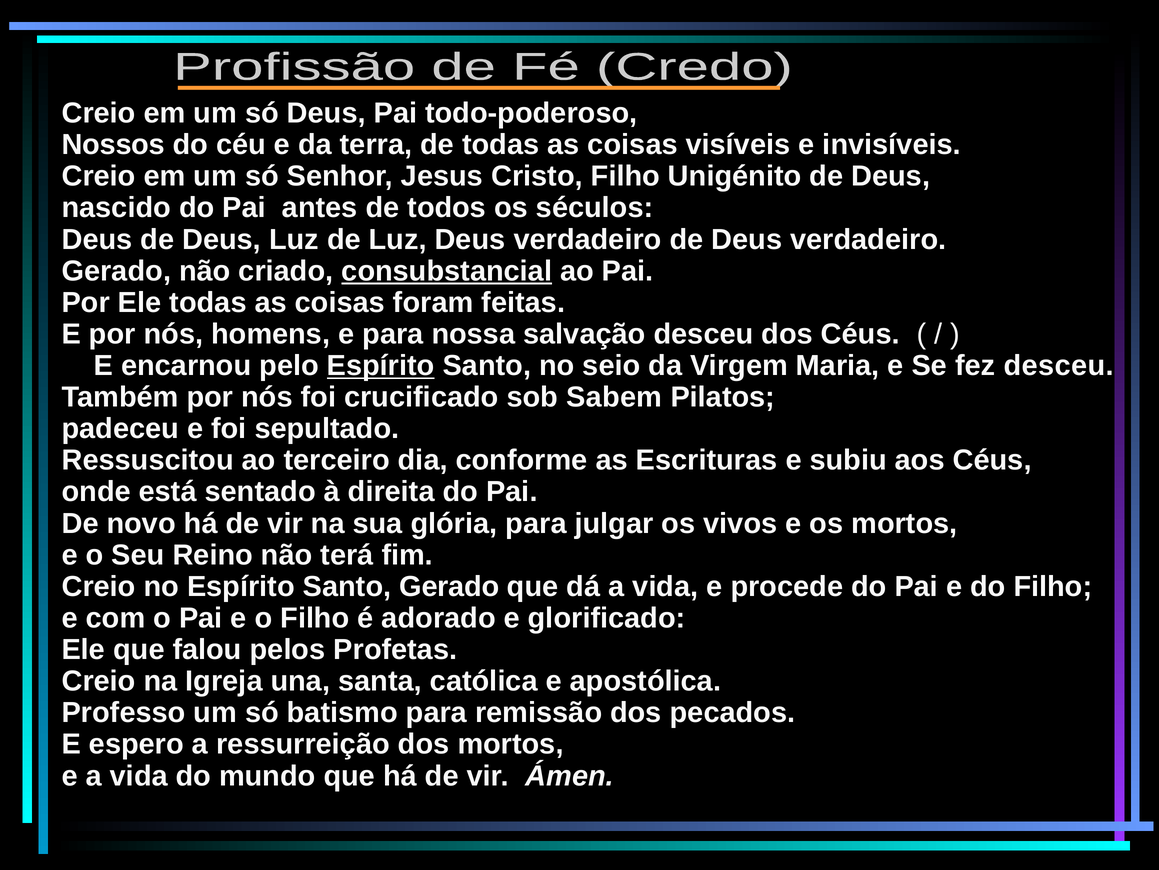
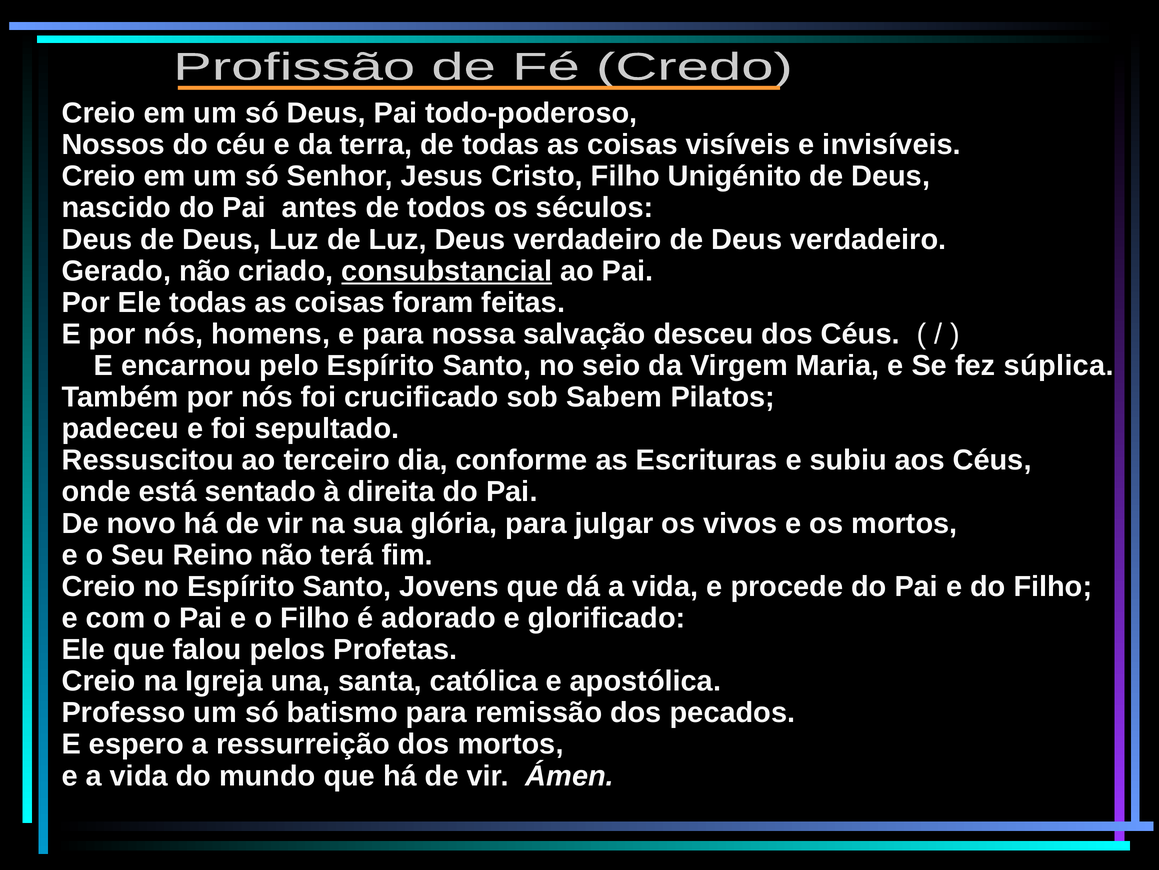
Espírito underline: present -> none (381, 365)
fez desceu: desceu -> súplica (1059, 365)
Santo Gerado: Gerado -> Jovens (449, 586)
